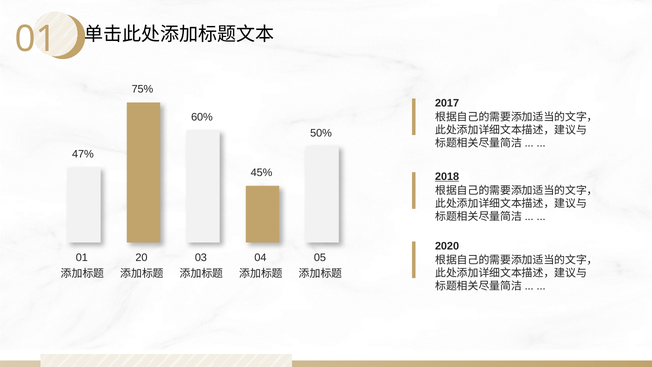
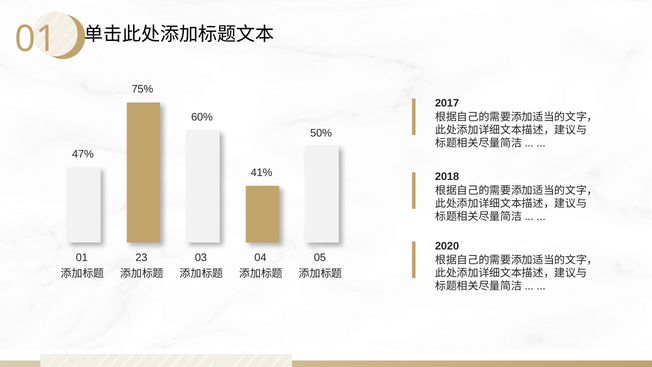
45%: 45% -> 41% (262, 173)
2018 underline: present -> none (447, 176)
20: 20 -> 23 (141, 258)
